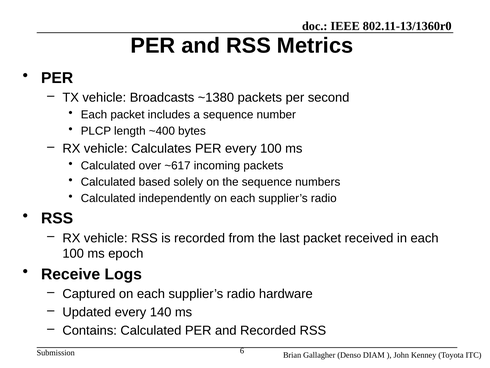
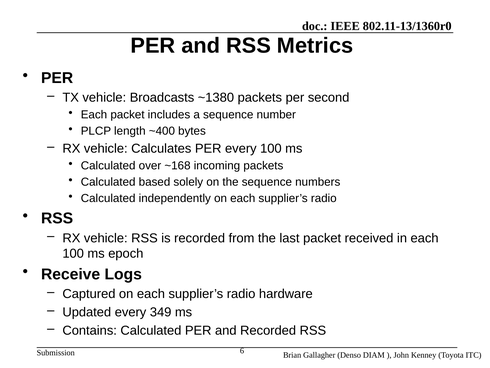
~617: ~617 -> ~168 (178, 166)
140: 140 -> 349 (161, 312)
